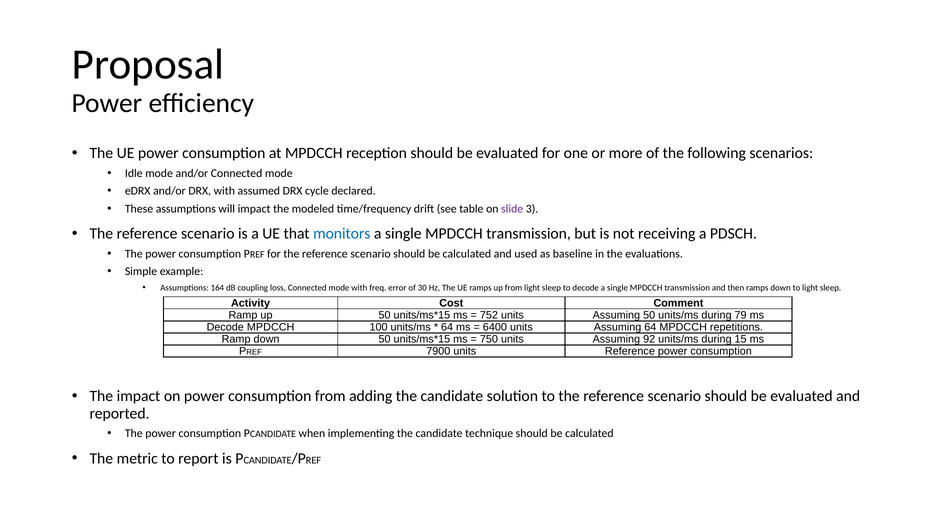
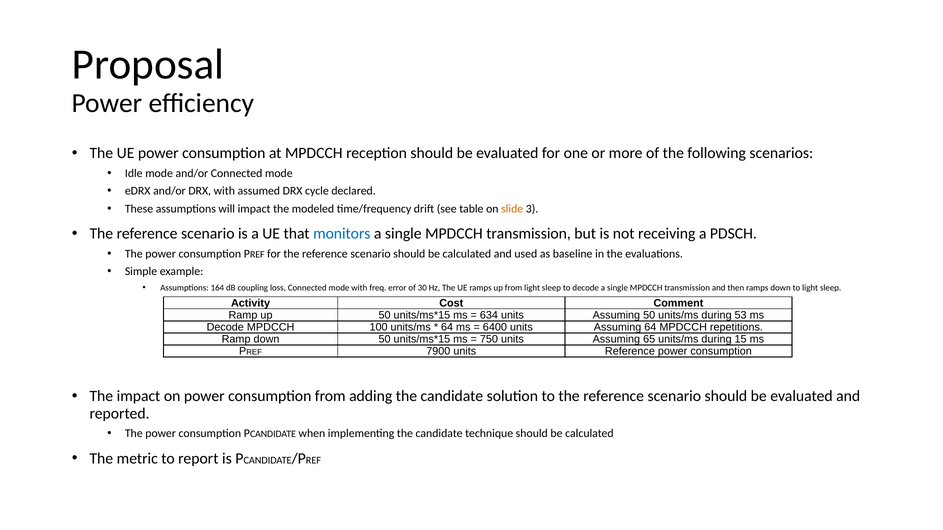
slide colour: purple -> orange (512, 209)
752: 752 -> 634 (489, 315)
79: 79 -> 53 (741, 315)
92: 92 -> 65 (649, 339)
